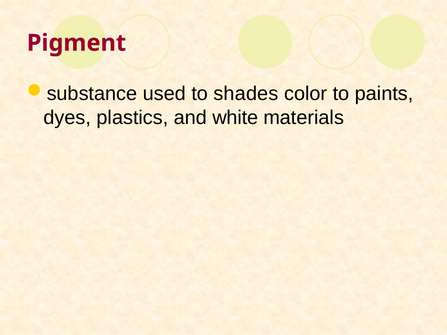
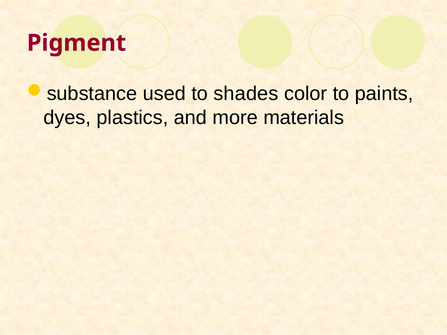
white: white -> more (235, 118)
